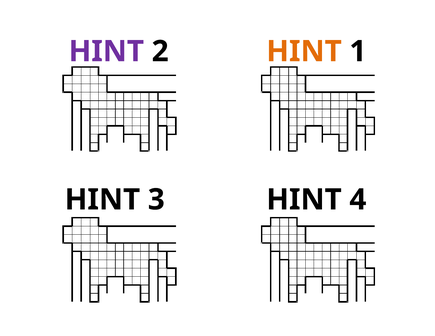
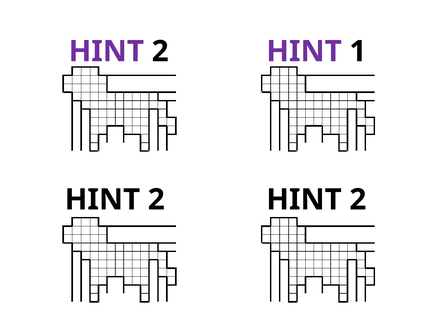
HINT colour: orange -> purple (304, 51)
3: 3 -> 2 (156, 200)
4: 4 -> 2 (358, 200)
